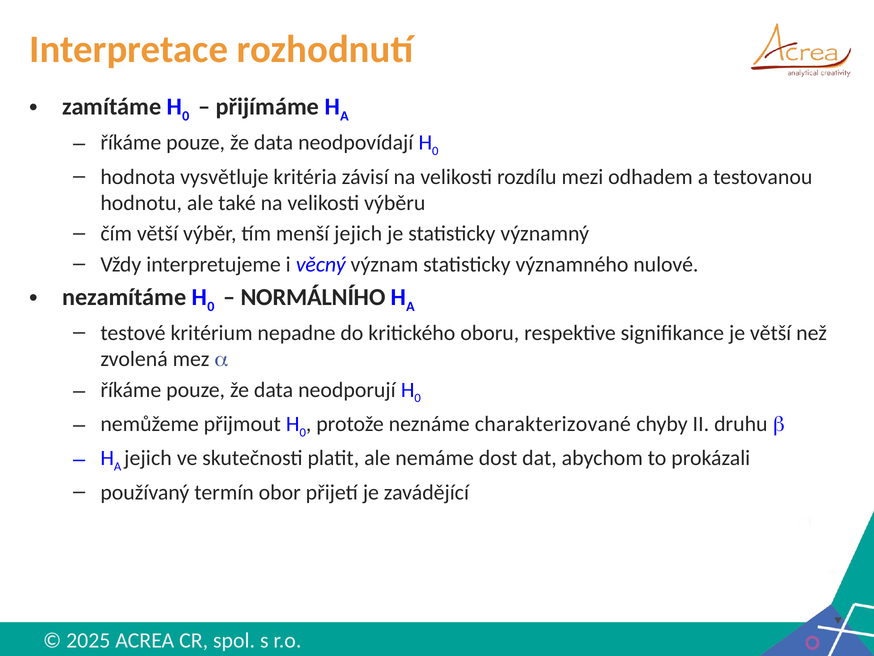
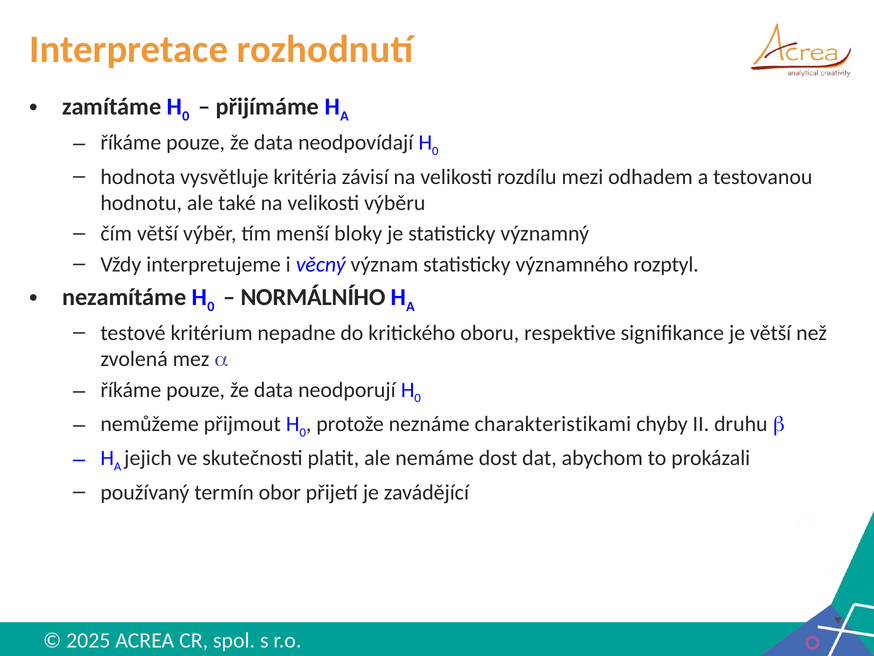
menší jejich: jejich -> bloky (358, 234)
nulové: nulové -> rozptyl (666, 264)
charakterizované: charakterizované -> charakteristikami (553, 424)
